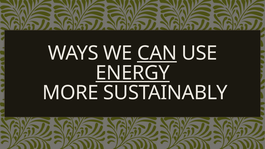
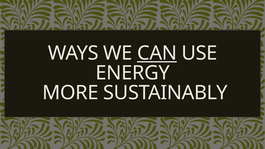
ENERGY underline: present -> none (133, 73)
